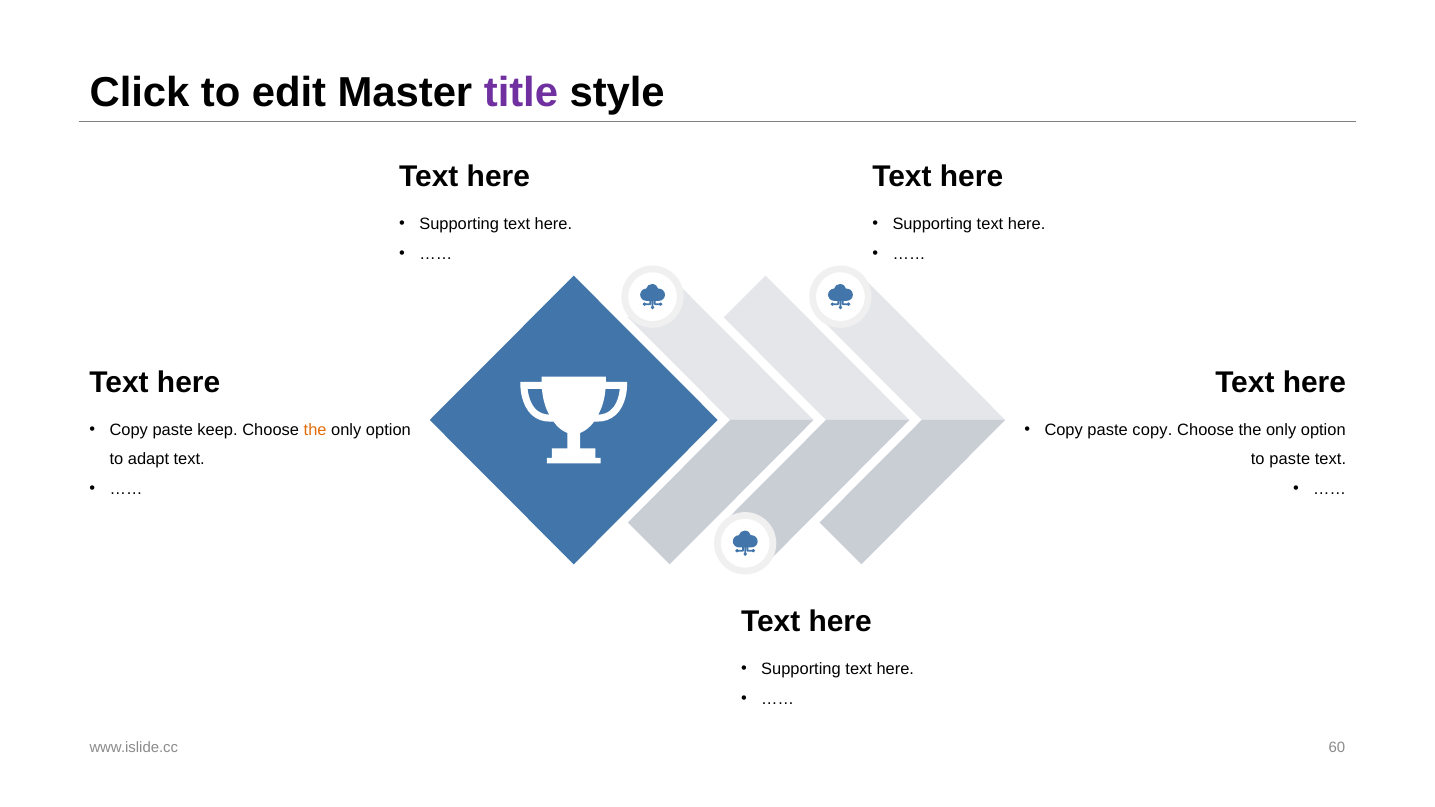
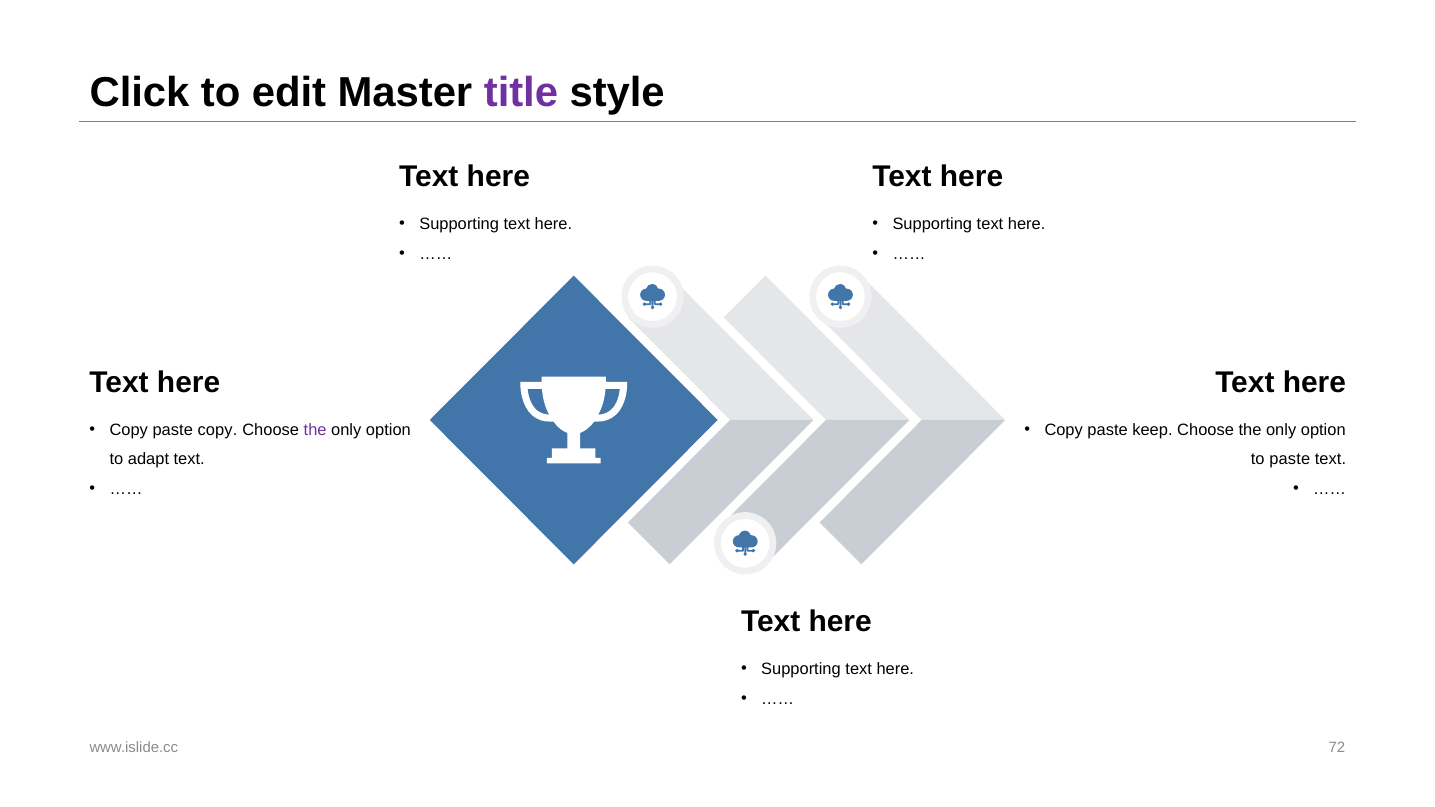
paste keep: keep -> copy (217, 430)
the colour: orange -> purple (315, 430)
paste copy: copy -> keep (1152, 430)
60: 60 -> 72 (1337, 748)
